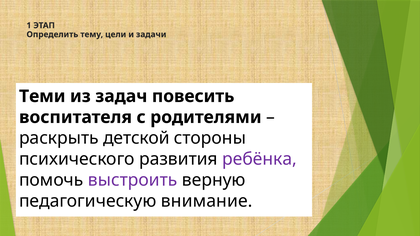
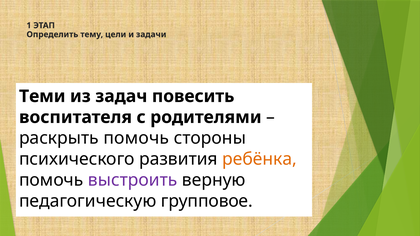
раскрыть детской: детской -> помочь (136, 138)
ребёнка colour: purple -> orange (259, 159)
внимание: внимание -> групповое (207, 201)
